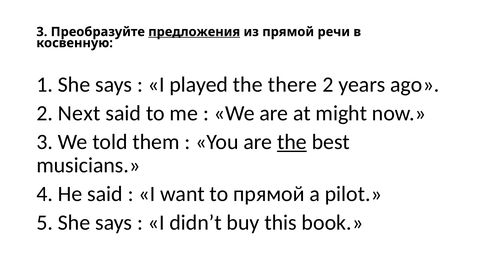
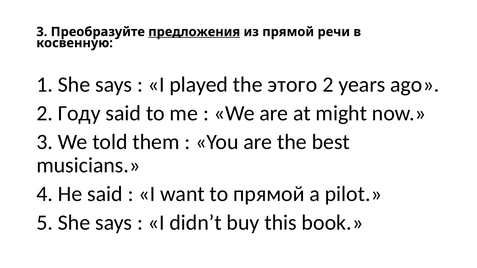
there: there -> этого (292, 85)
Next: Next -> Году (79, 113)
the underline: present -> none (292, 142)
